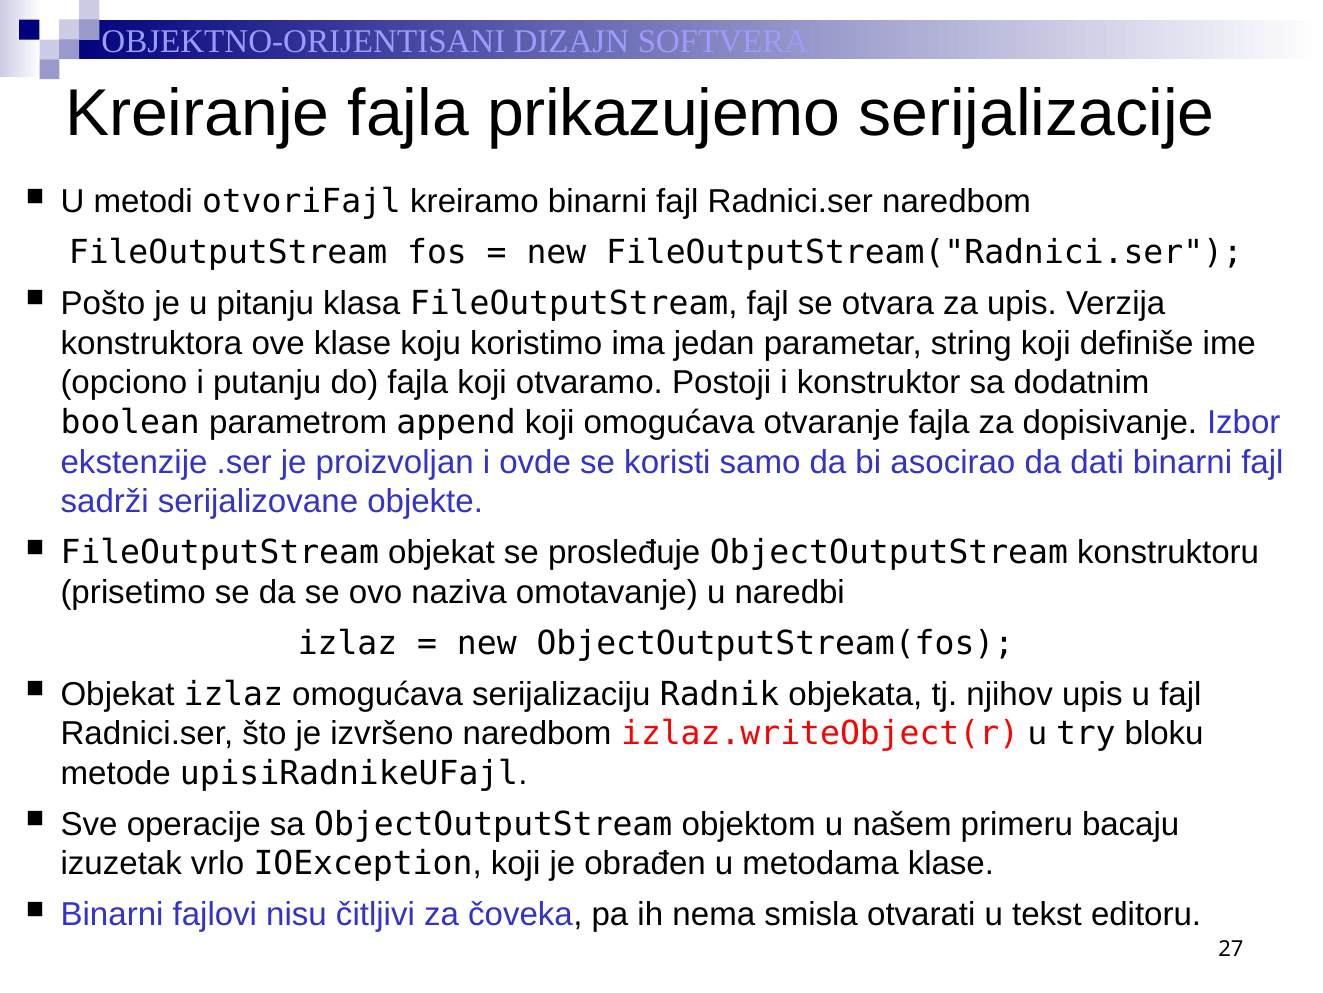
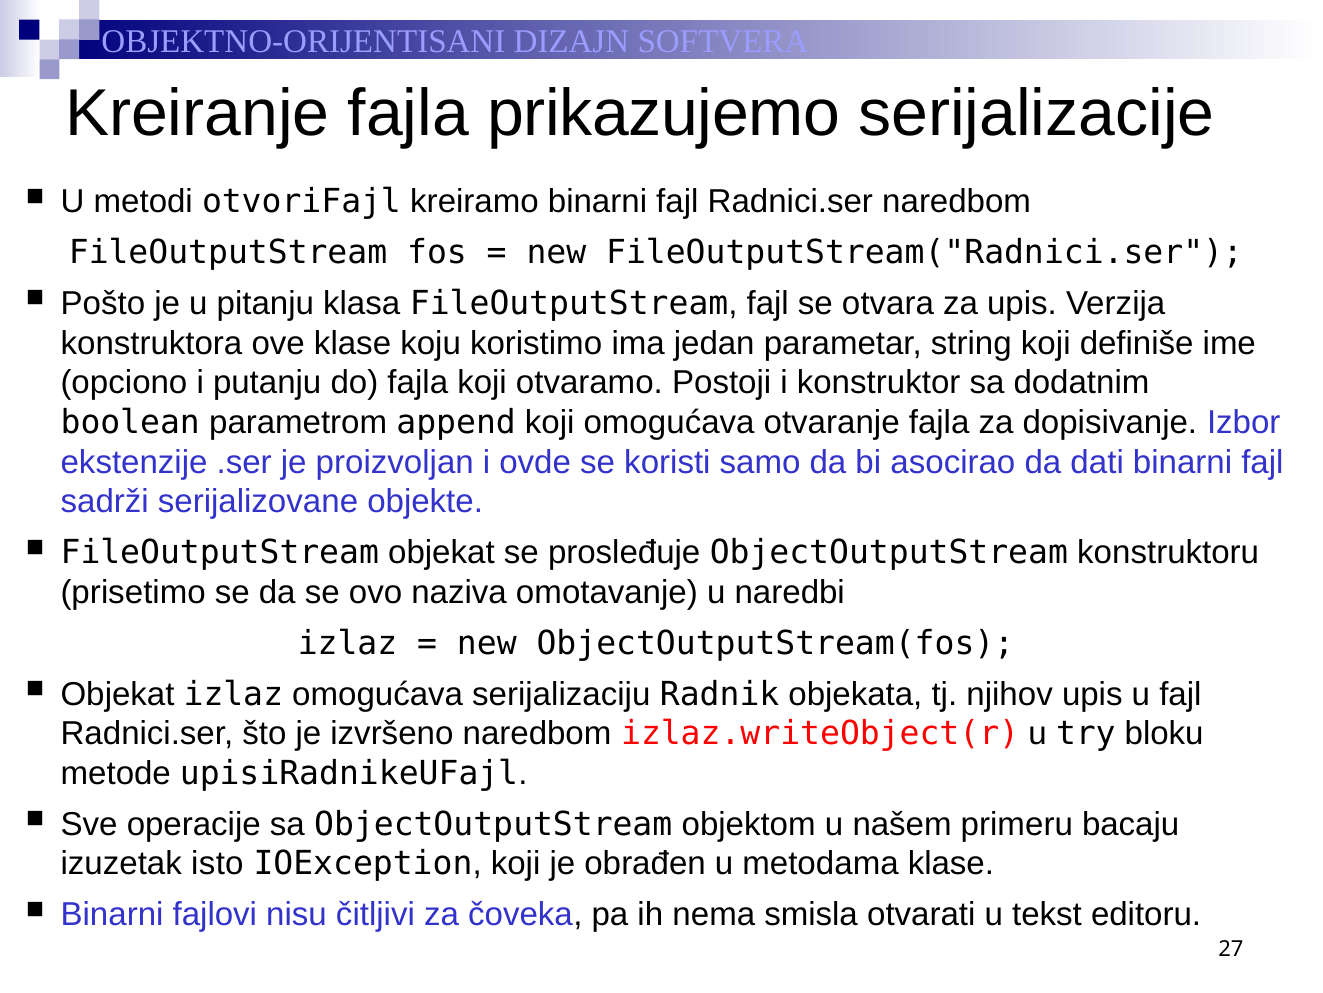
vrlo: vrlo -> isto (217, 863)
